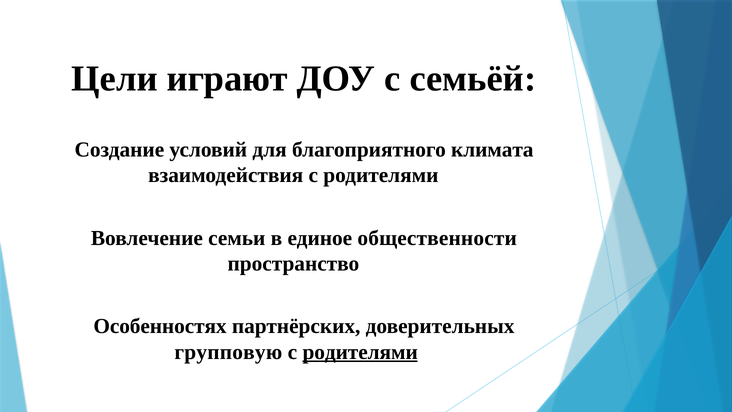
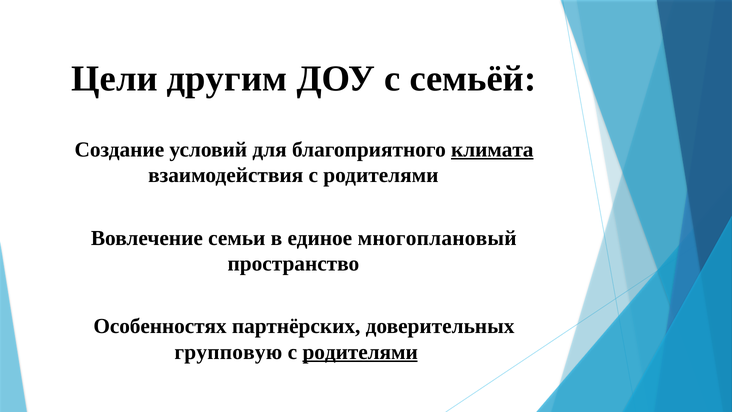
играют: играют -> другим (227, 79)
климата underline: none -> present (492, 149)
общественности: общественности -> многоплановый (437, 238)
